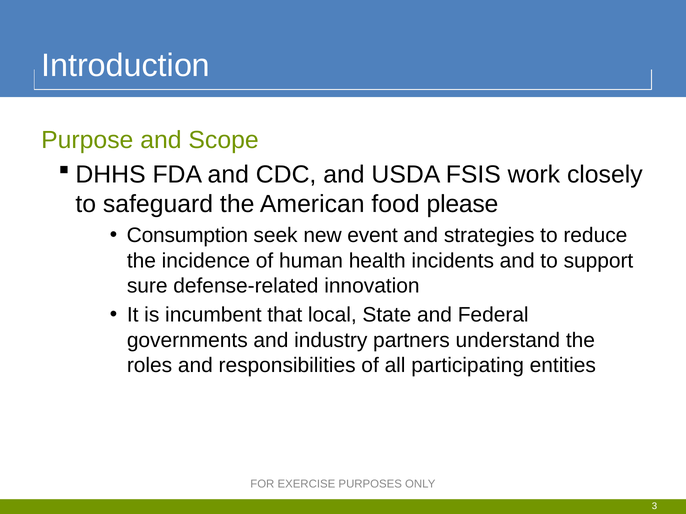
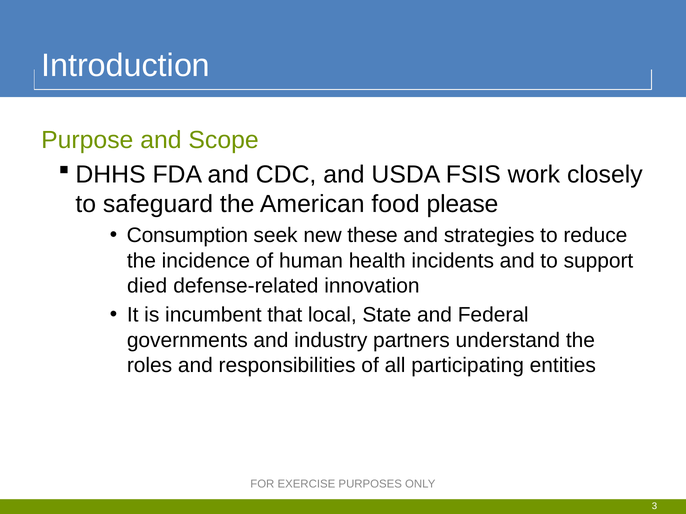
event: event -> these (373, 236)
sure: sure -> died (147, 286)
